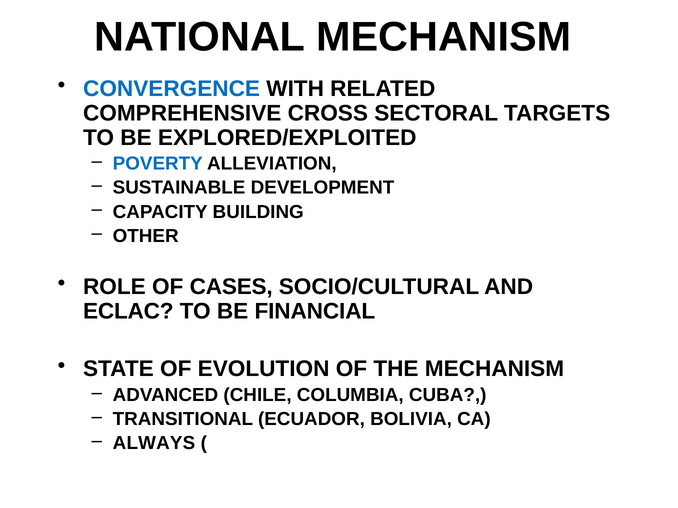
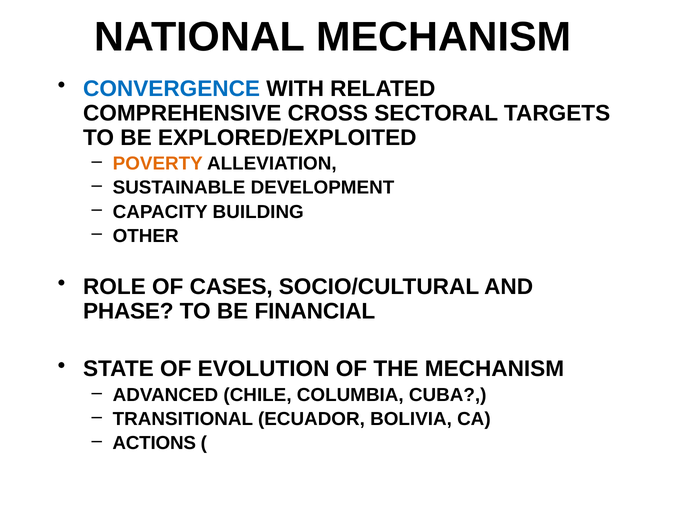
POVERTY colour: blue -> orange (158, 164)
ECLAC: ECLAC -> PHASE (128, 312)
ALWAYS: ALWAYS -> ACTIONS (154, 444)
